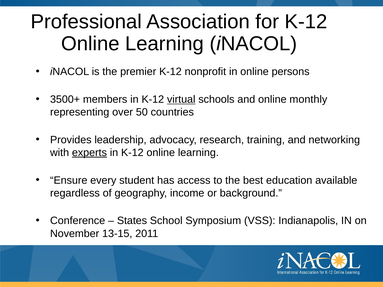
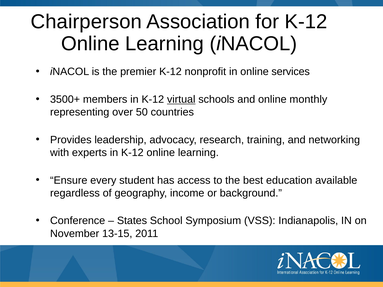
Professional: Professional -> Chairperson (86, 22)
persons: persons -> services (291, 72)
experts underline: present -> none (89, 153)
